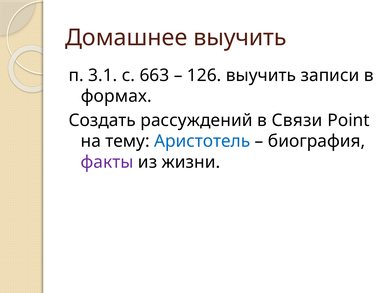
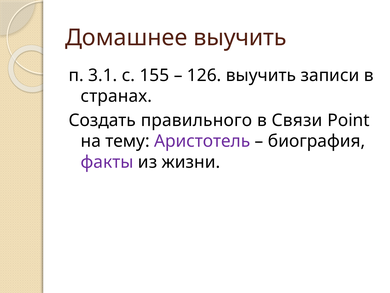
663: 663 -> 155 (154, 75)
формах: формах -> странах (116, 96)
рассуждений: рассуждений -> правильного (196, 120)
Аристотель colour: blue -> purple (202, 141)
